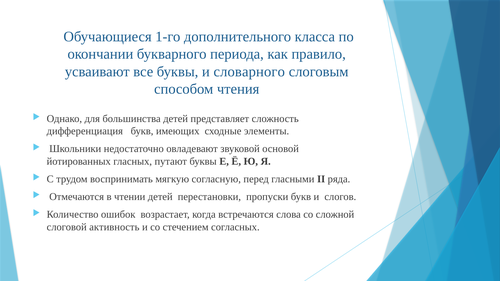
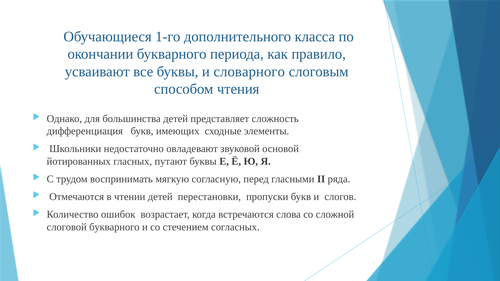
слоговой активность: активность -> букварного (114, 227)
